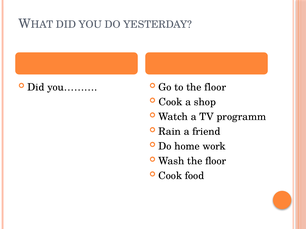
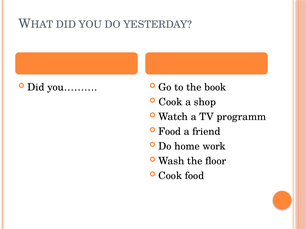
to the floor: floor -> book (215, 87)
Rain: Rain -> Food (170, 132)
